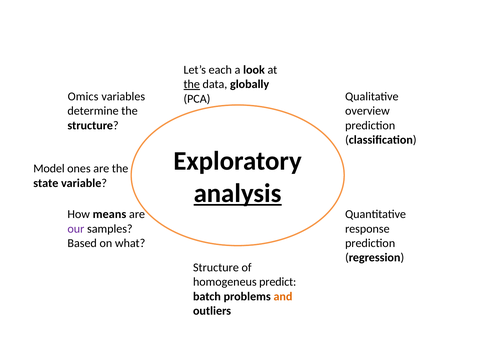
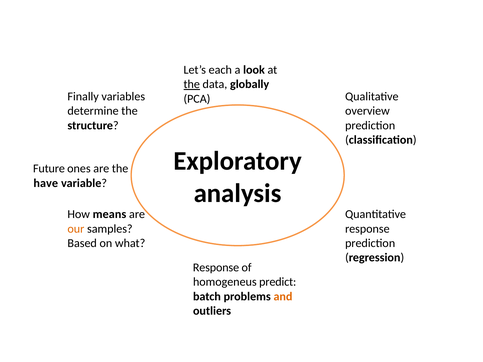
Omics: Omics -> Finally (83, 96)
Model: Model -> Future (49, 169)
state: state -> have (46, 183)
analysis underline: present -> none (238, 193)
our colour: purple -> orange (76, 229)
Structure: Structure -> Response (216, 268)
